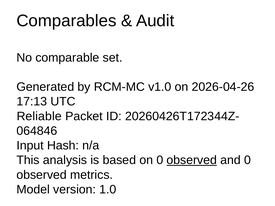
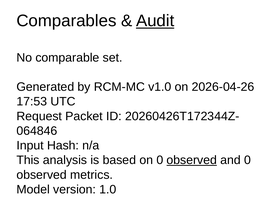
Audit underline: none -> present (155, 21)
17:13: 17:13 -> 17:53 (32, 102)
Reliable: Reliable -> Request (39, 116)
